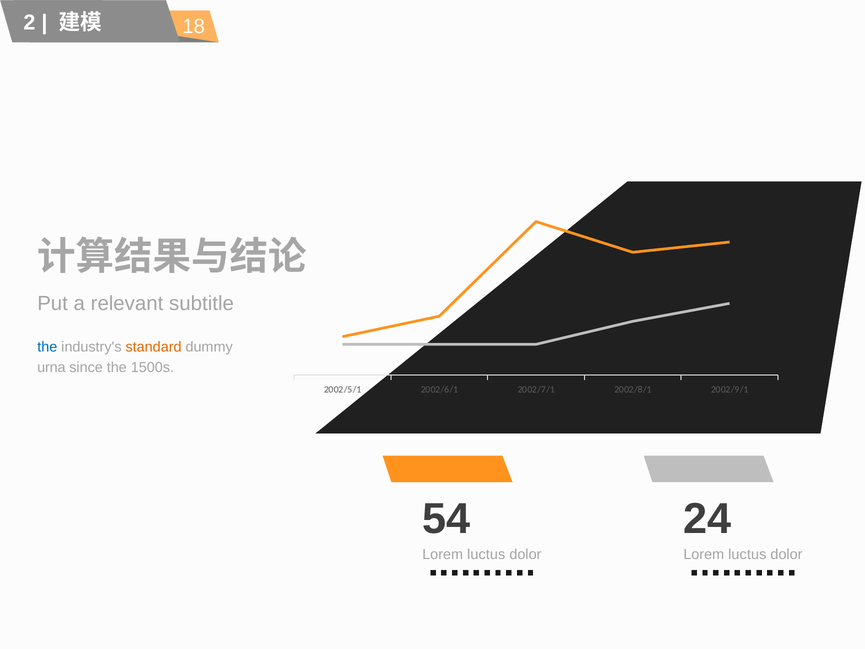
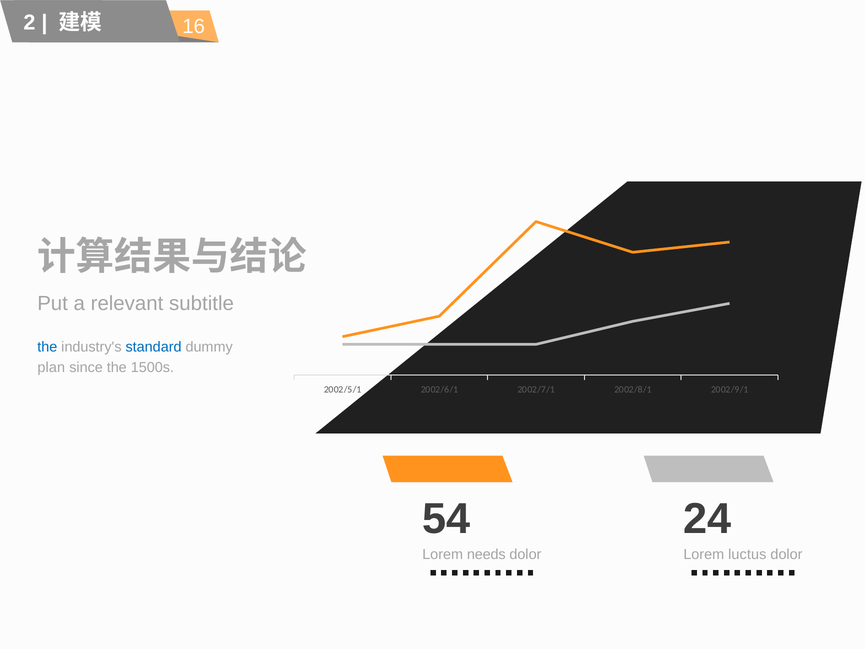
18: 18 -> 16 (194, 27)
standard colour: orange -> blue (154, 347)
urna: urna -> plan (51, 367)
luctus: luctus -> needs (486, 554)
